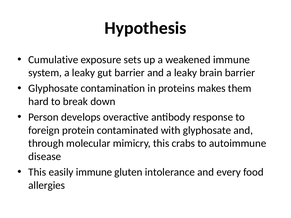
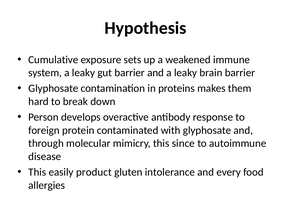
crabs: crabs -> since (183, 144)
easily immune: immune -> product (94, 172)
